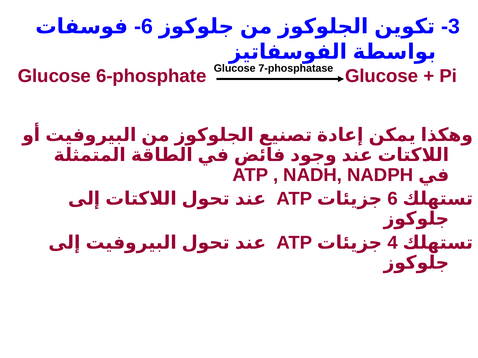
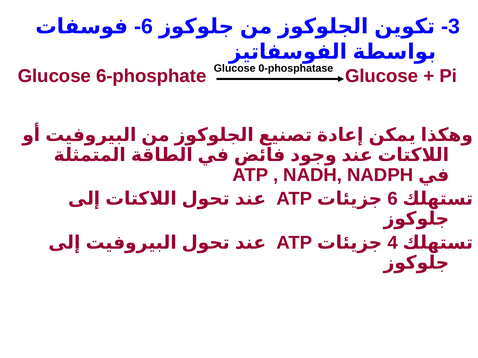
7-phosphatase: 7-phosphatase -> 0-phosphatase (296, 68)
